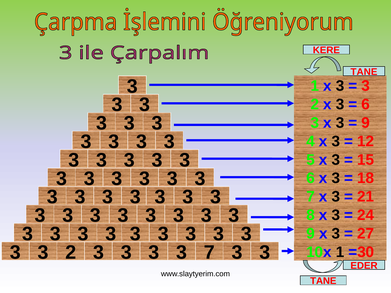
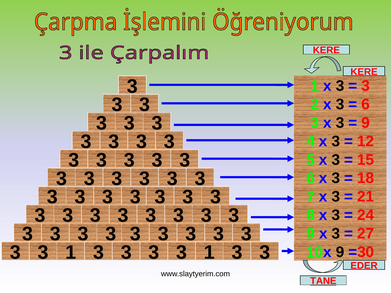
TANE: TANE -> KERE (364, 72)
2: 2 -> 1 (71, 253)
7: 7 -> 1 (209, 253)
10x 1: 1 -> 9 (340, 252)
TANE underline: none -> present (323, 281)
